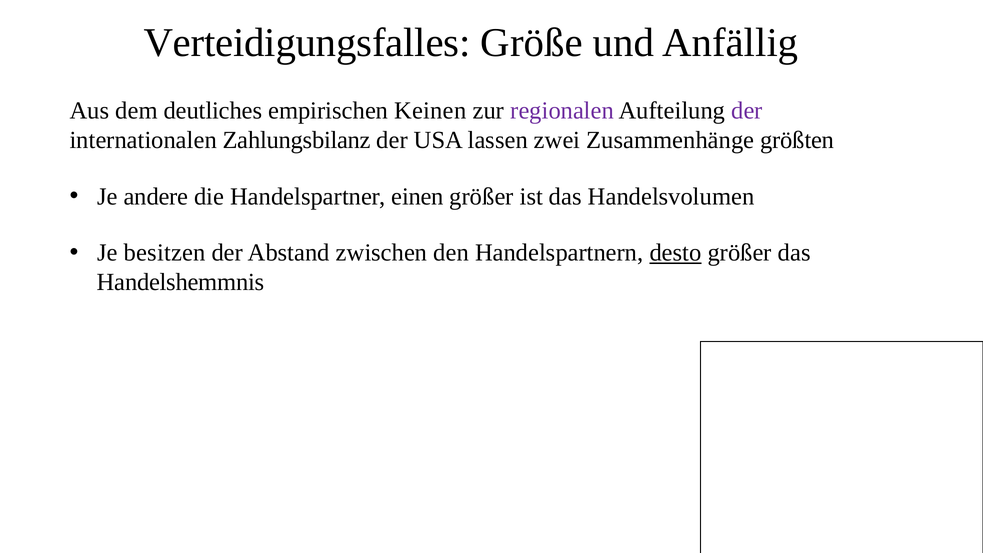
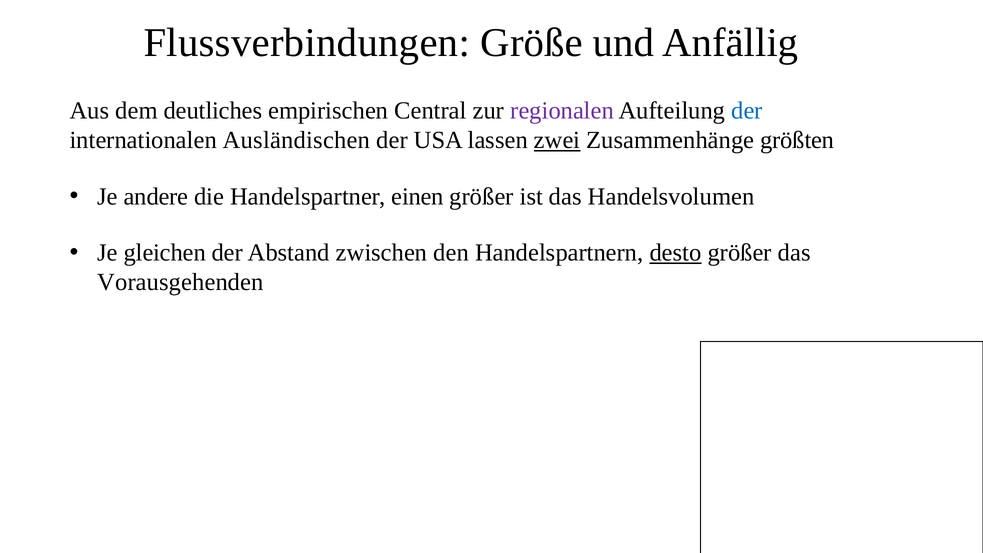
Verteidigungsfalles: Verteidigungsfalles -> Flussverbindungen (307, 43)
Keinen: Keinen -> Central (430, 111)
der colour: purple -> blue (747, 111)
Zahlungsbilanz: Zahlungsbilanz -> Ausländischen (297, 140)
zwei underline: none -> present (557, 140)
besitzen: besitzen -> gleichen (165, 253)
Handelshemmnis: Handelshemmnis -> Vorausgehenden (180, 282)
